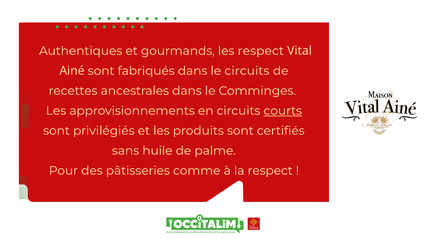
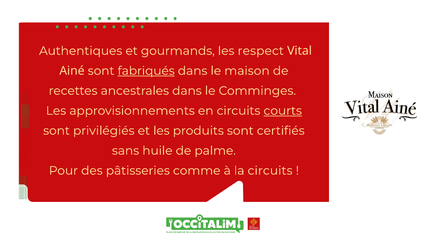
fabriqués underline: none -> present (146, 71)
le circuits: circuits -> maison (247, 71)
la respect: respect -> circuits (270, 171)
